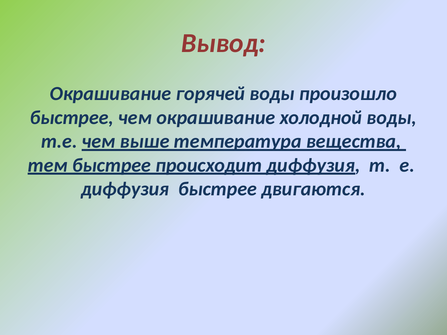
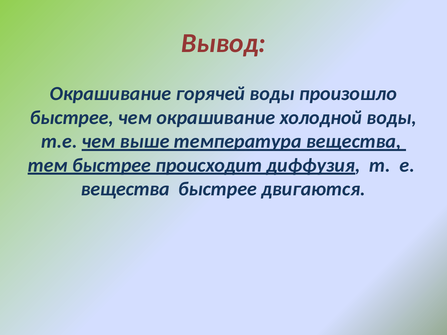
диффузия: диффузия -> вещества (125, 189)
